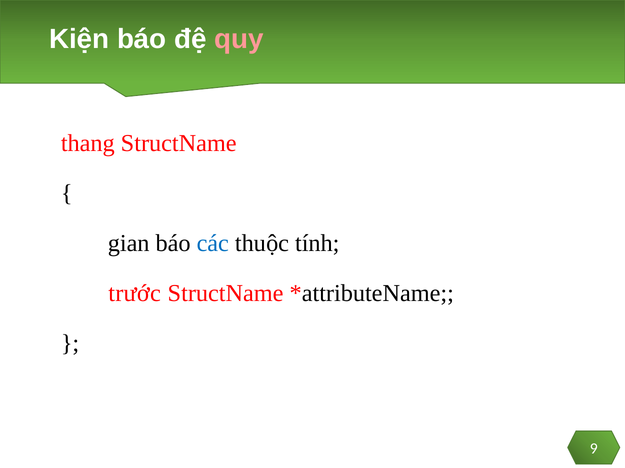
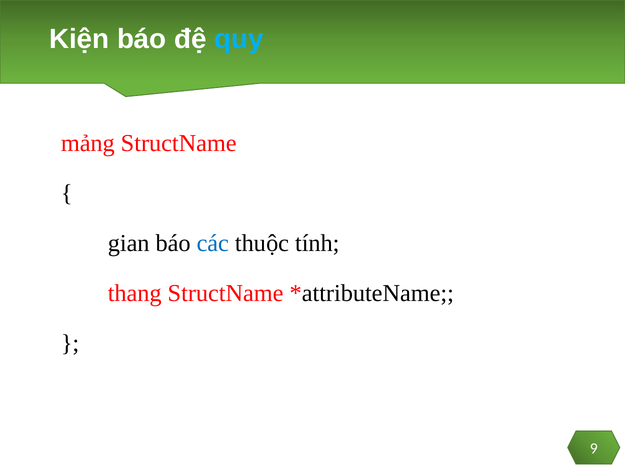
quy colour: pink -> light blue (239, 39)
thang: thang -> mảng (88, 143)
trước: trước -> thang (135, 294)
